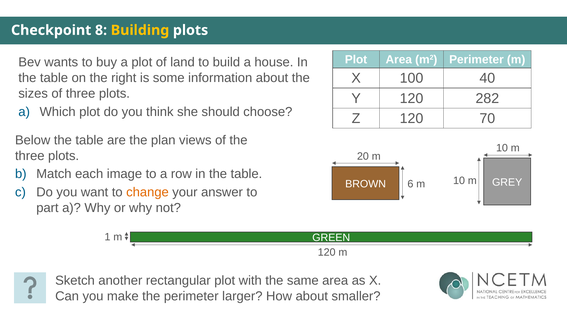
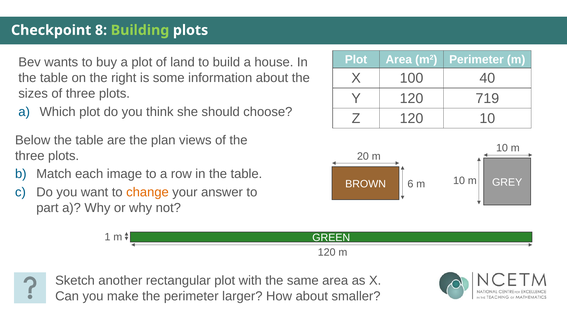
Building colour: yellow -> light green (140, 30)
282: 282 -> 719 (487, 98)
120 70: 70 -> 10 (487, 118)
